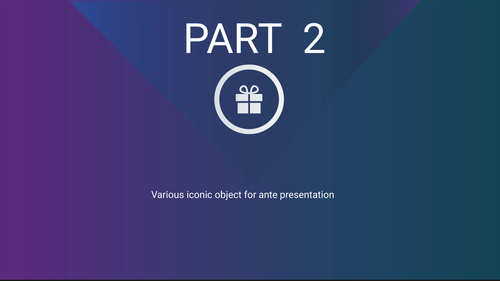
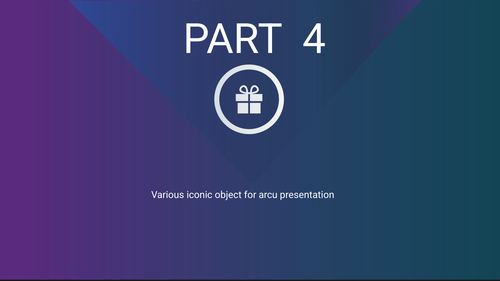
2: 2 -> 4 (314, 39)
ante: ante -> arcu (268, 195)
